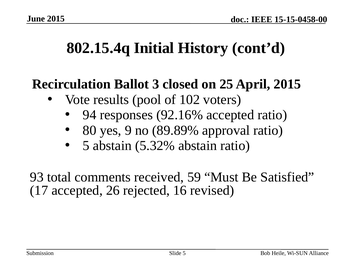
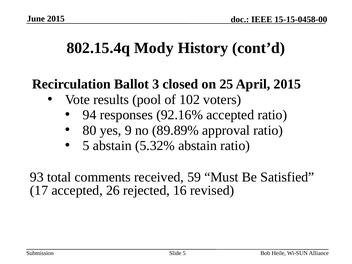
Initial: Initial -> Mody (154, 48)
